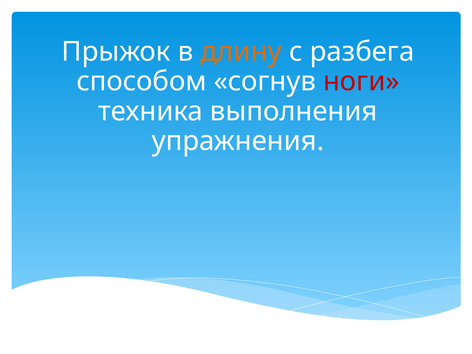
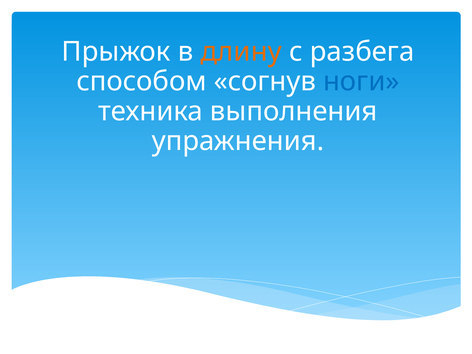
ноги colour: red -> blue (361, 82)
